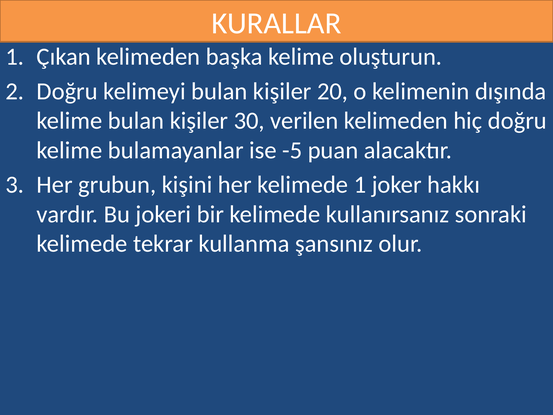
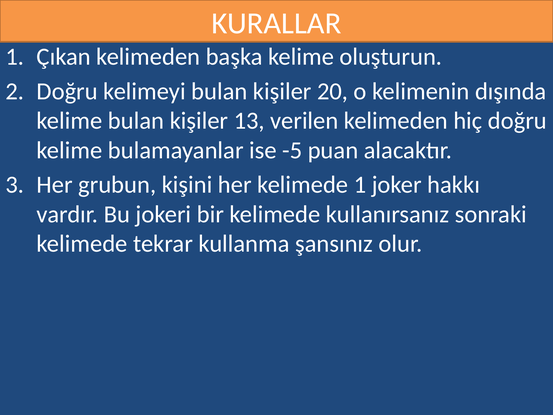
30: 30 -> 13 (249, 121)
